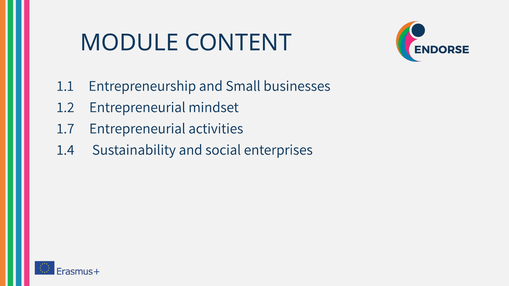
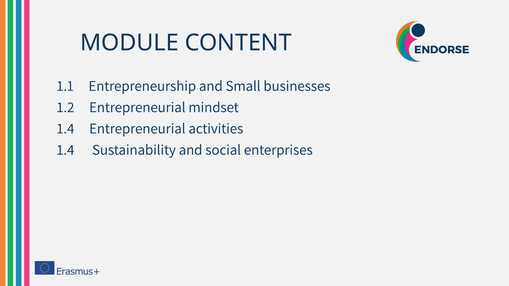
1.7: 1.7 -> 1.4 (66, 129)
